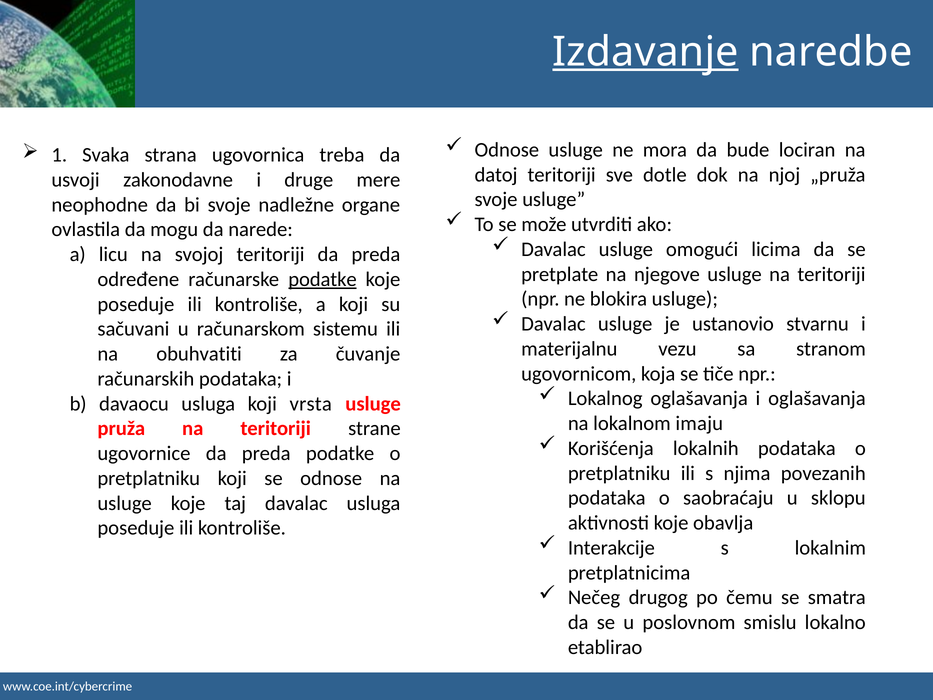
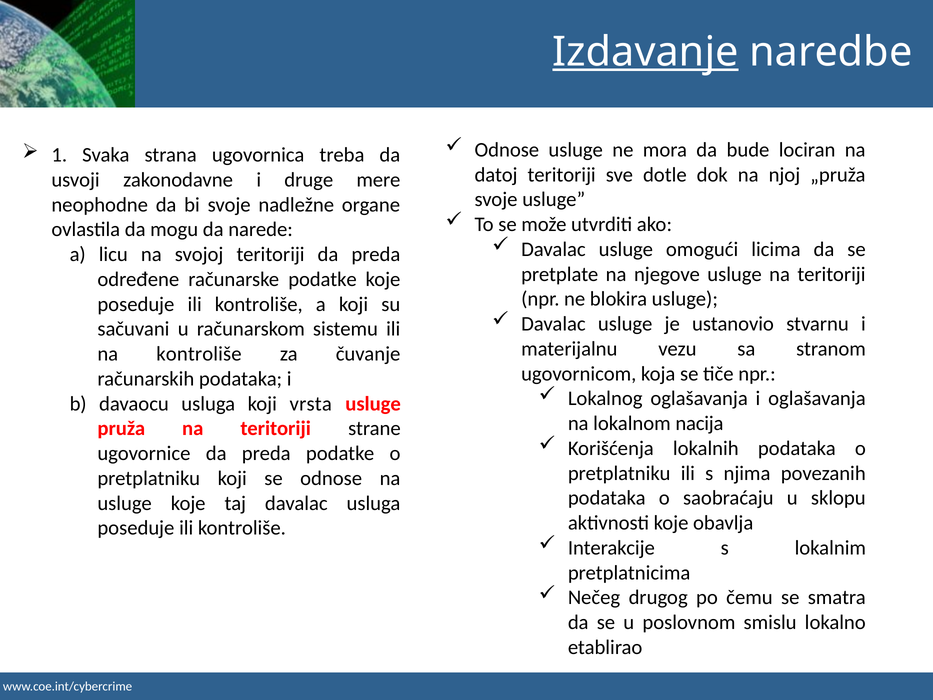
podatke underline: present -> none (323, 279)
na obuhvatiti: obuhvatiti -> kontroliše (199, 354)
imaju: imaju -> nacija (699, 423)
